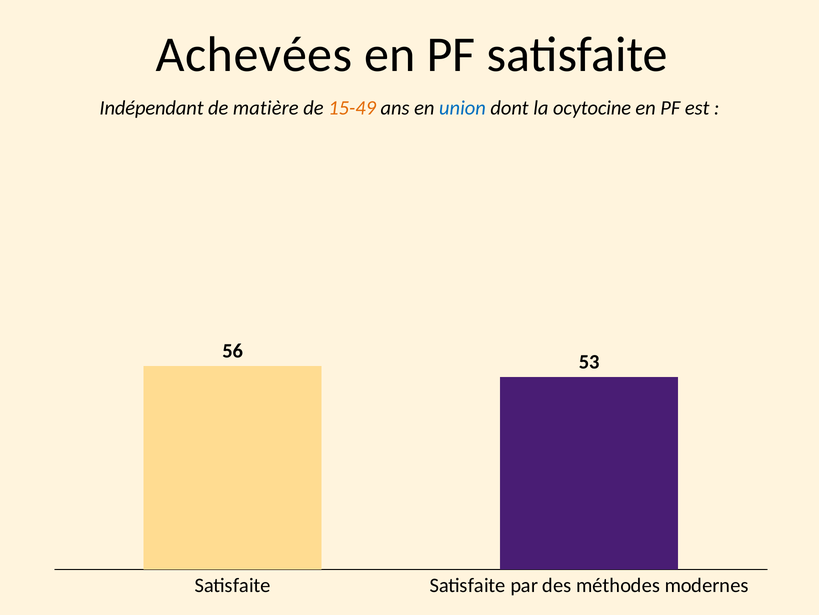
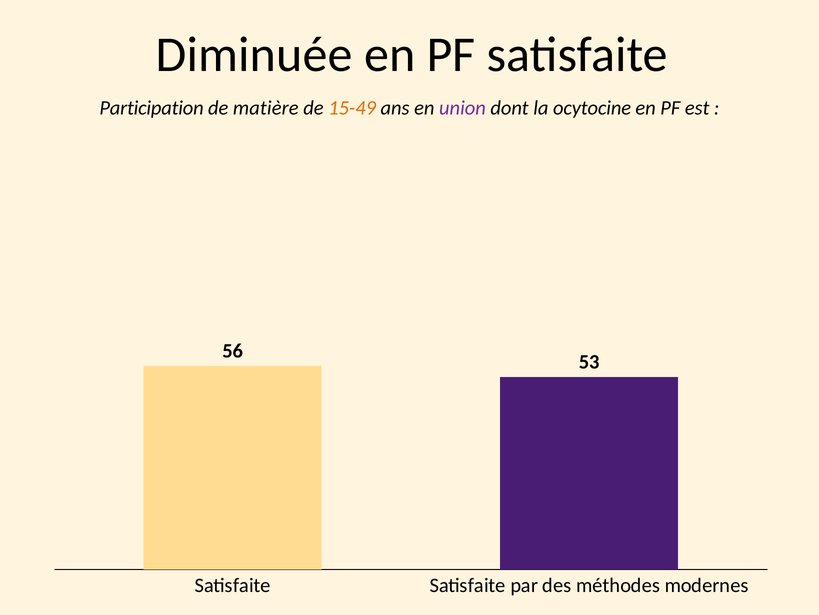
Achevées: Achevées -> Diminuée (254, 55)
Indépendant: Indépendant -> Participation (152, 108)
union colour: blue -> purple (462, 108)
